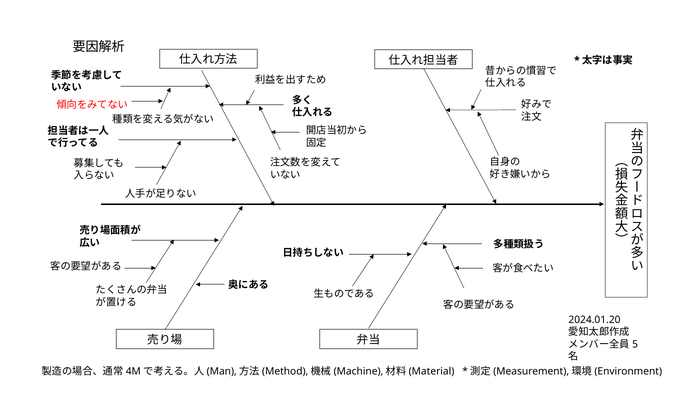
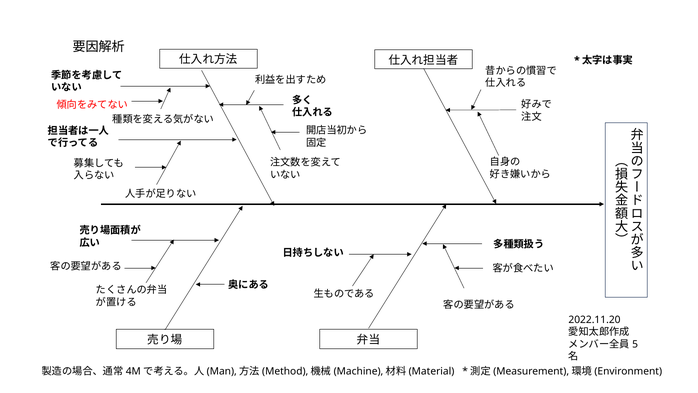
2024.01.20: 2024.01.20 -> 2022.11.20 (594, 319)
